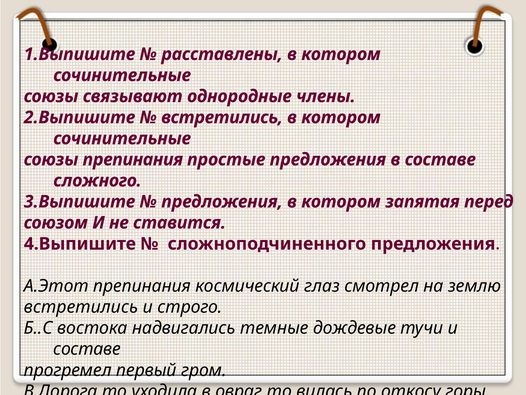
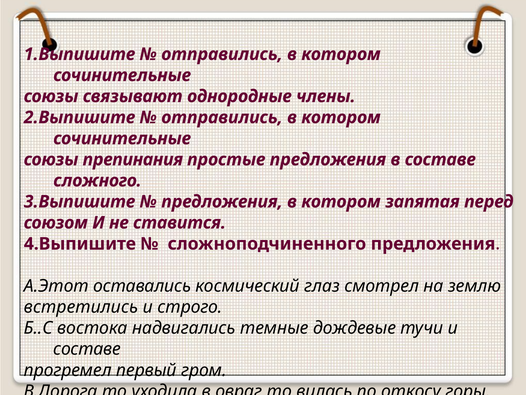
расставлены: расставлены -> отправились (222, 54)
встретились: встретились -> отправились (222, 117)
А.Этот препинания: препинания -> оставались (142, 286)
